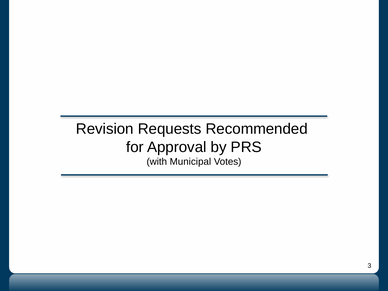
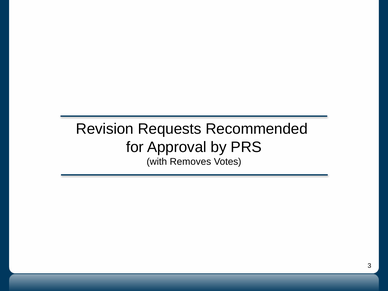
Municipal: Municipal -> Removes (190, 162)
